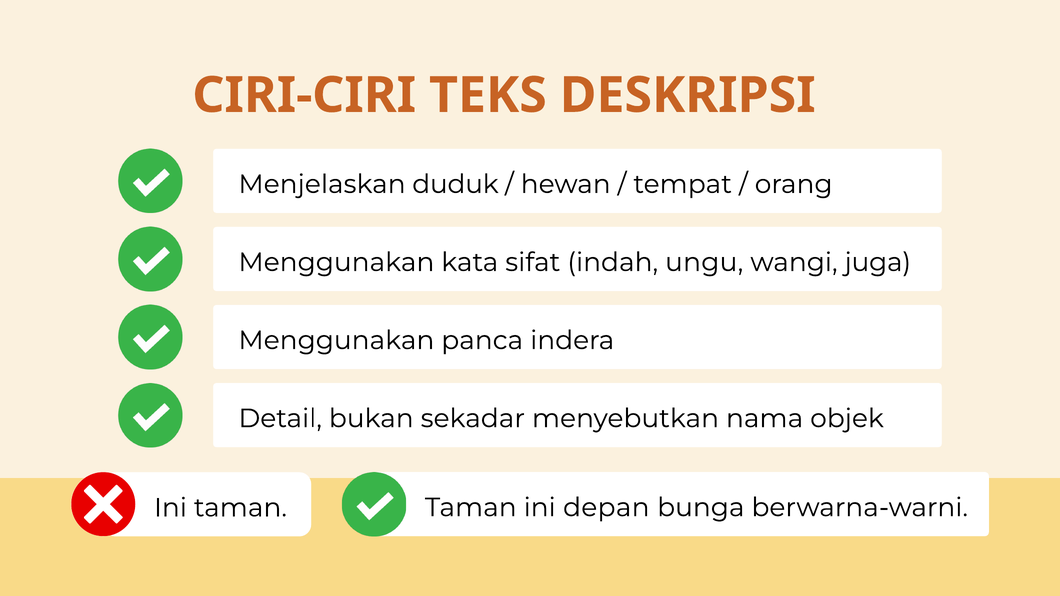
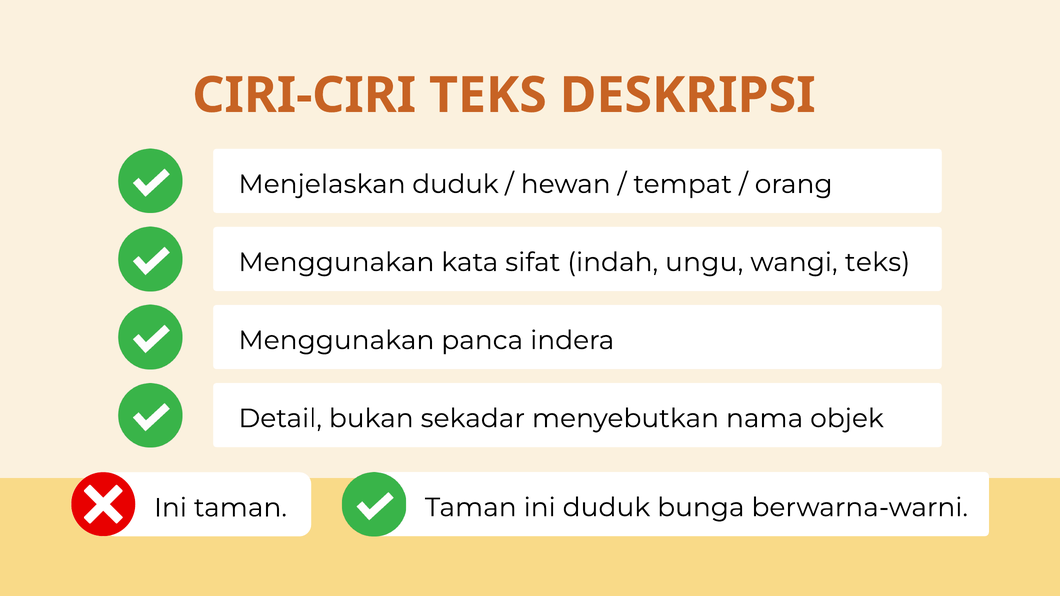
wangi juga: juga -> teks (878, 262)
ini depan: depan -> duduk (606, 508)
